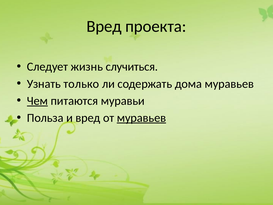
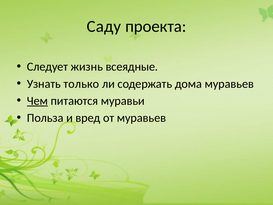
Вред: Вред -> Саду (104, 26)
случиться: случиться -> всеядные (132, 67)
муравьев underline: present -> none (141, 118)
